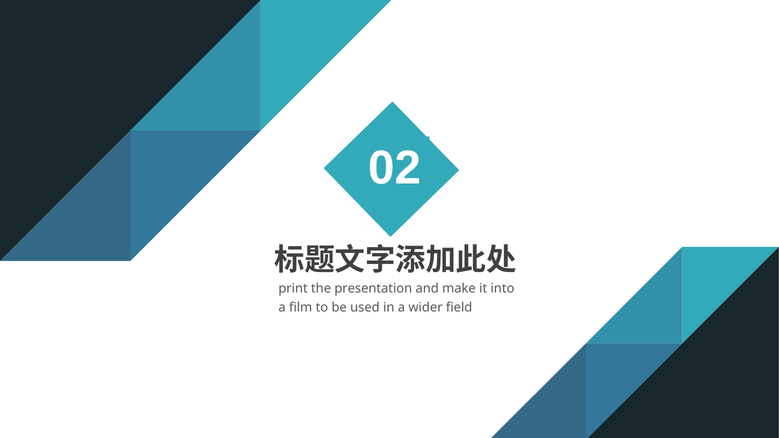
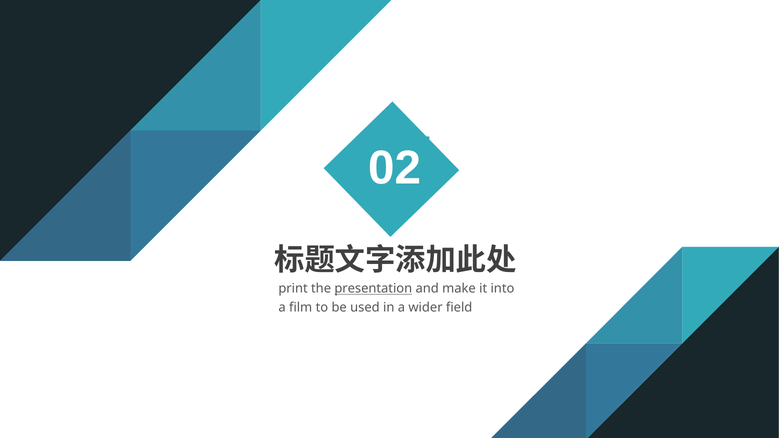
presentation underline: none -> present (373, 289)
